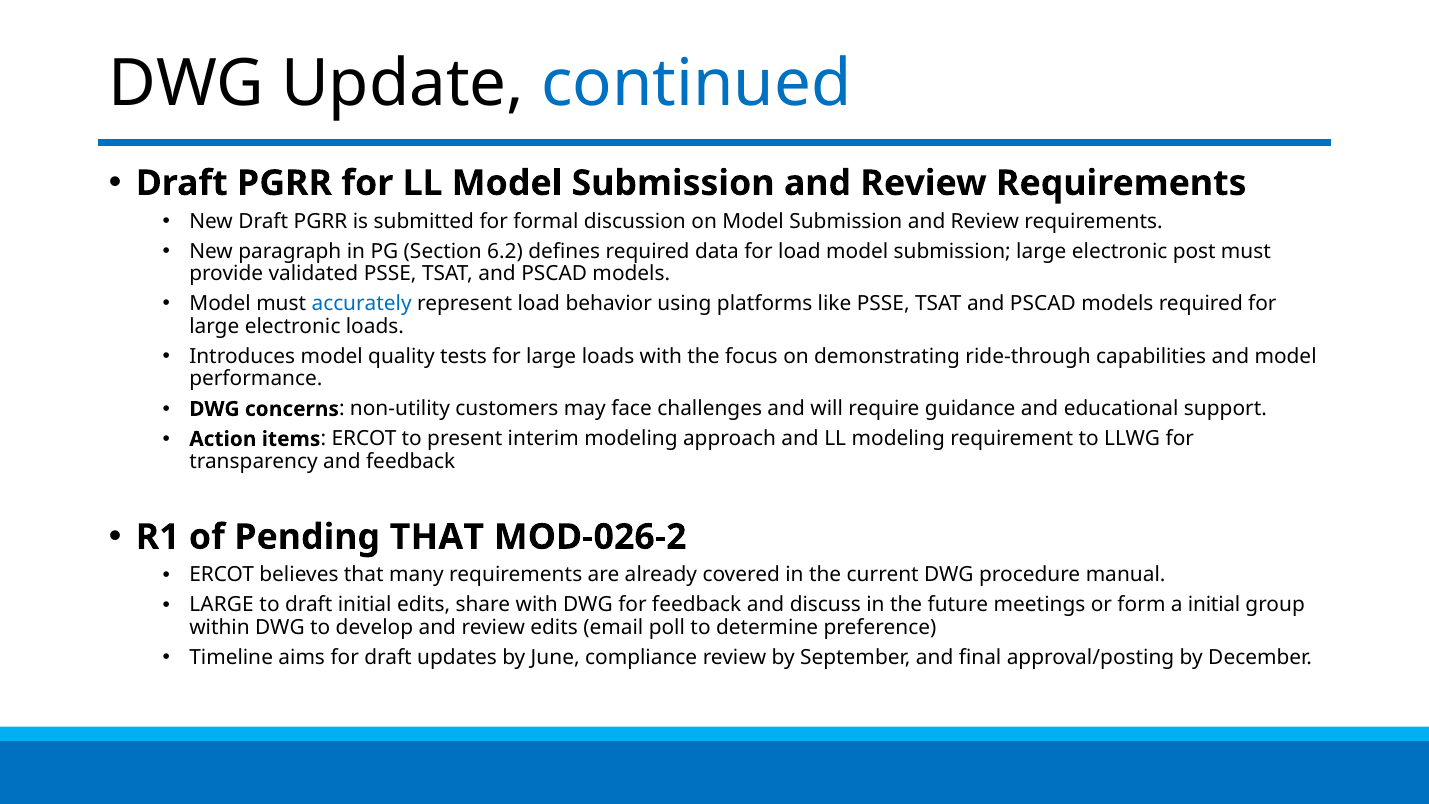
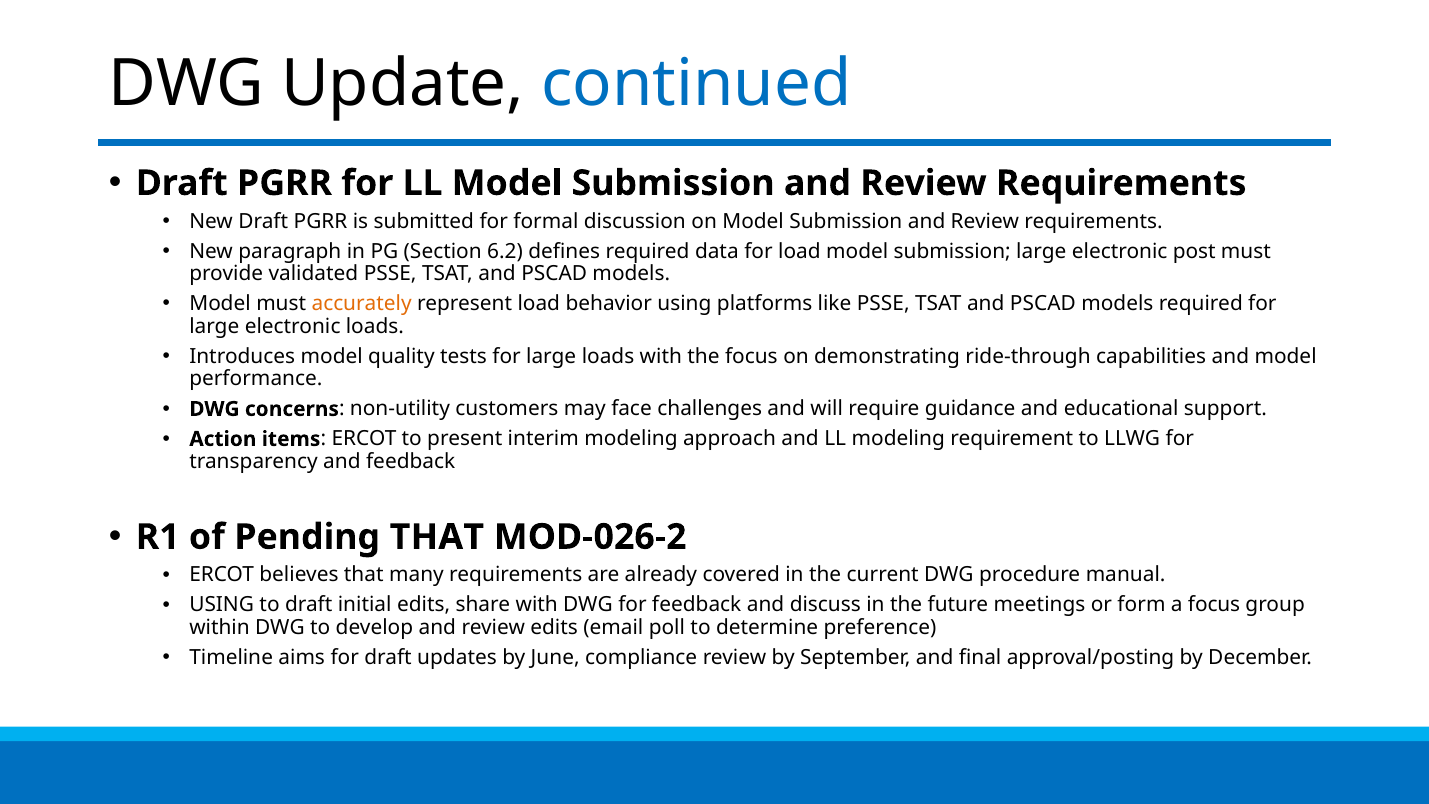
accurately colour: blue -> orange (362, 304)
LARGE: LARGE -> USING (222, 605)
a initial: initial -> focus (1214, 605)
